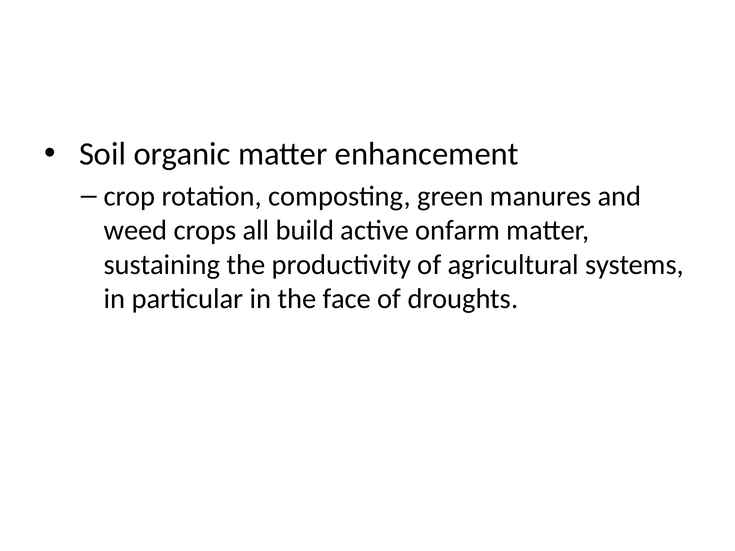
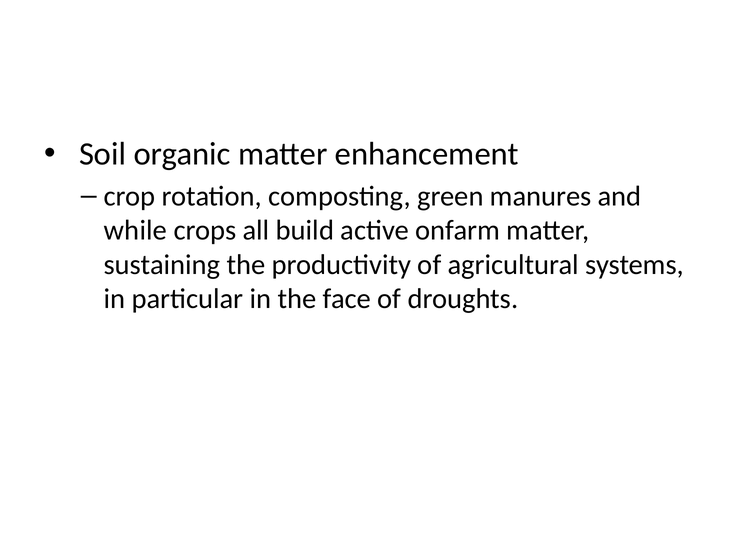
weed: weed -> while (135, 231)
